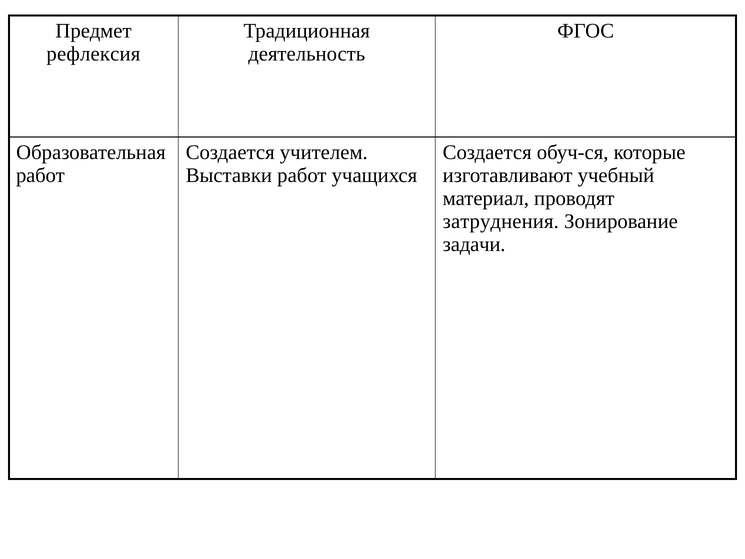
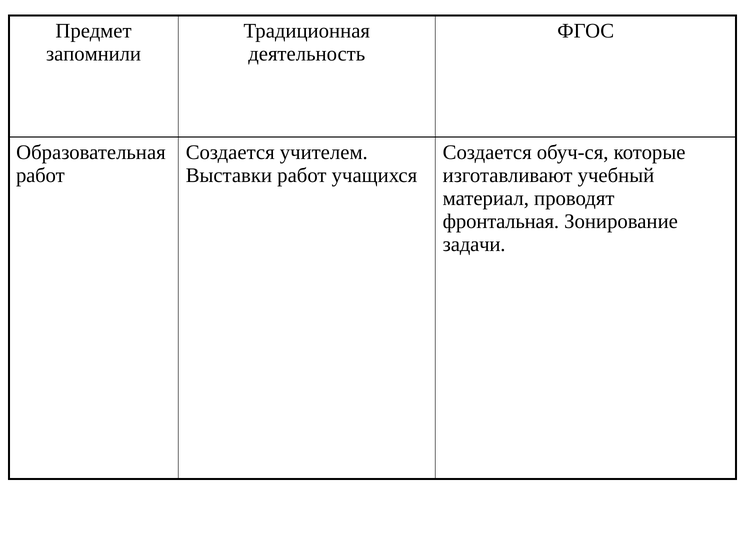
рефлексия: рефлексия -> запомнили (94, 54)
затруднения: затруднения -> фронтальная (501, 221)
